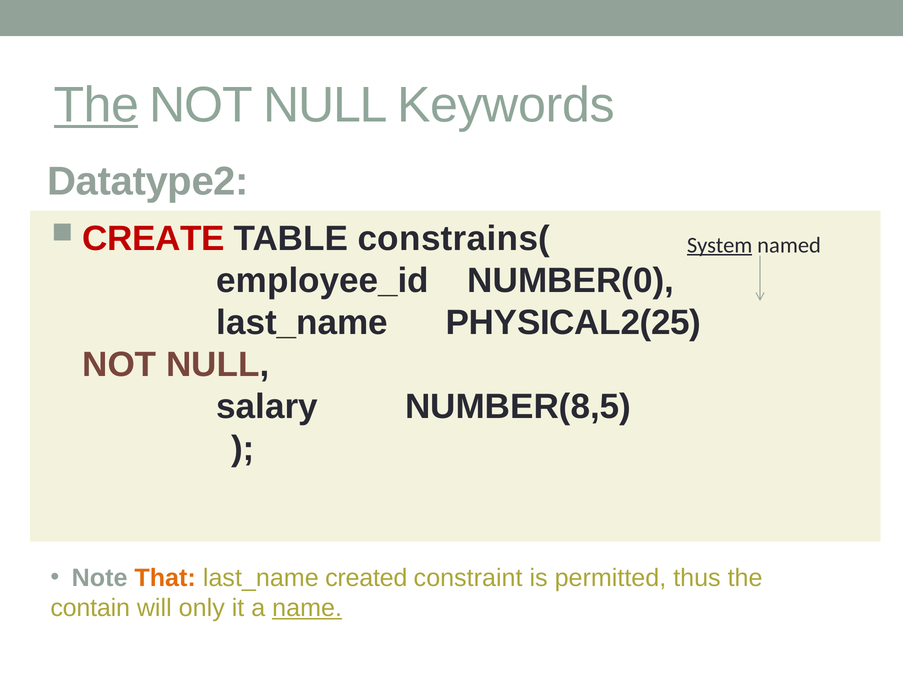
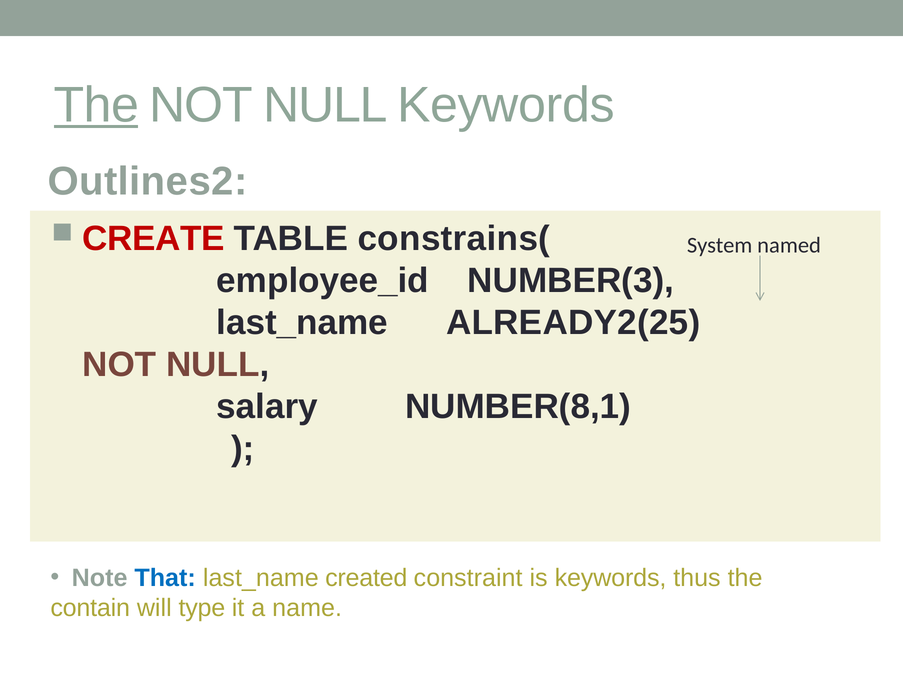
Datatype2: Datatype2 -> Outlines2 (148, 182)
System underline: present -> none (720, 245)
NUMBER(0: NUMBER(0 -> NUMBER(3 (571, 281)
PHYSICAL2(25: PHYSICAL2(25 -> ALREADY2(25 (573, 323)
NUMBER(8,5: NUMBER(8,5 -> NUMBER(8,1 (518, 407)
That colour: orange -> blue (165, 578)
is permitted: permitted -> keywords (611, 578)
only: only -> type (202, 608)
name underline: present -> none (307, 608)
